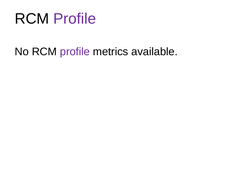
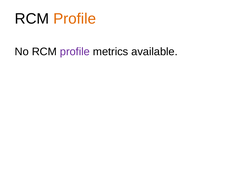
Profile colour: purple -> orange (75, 19)
